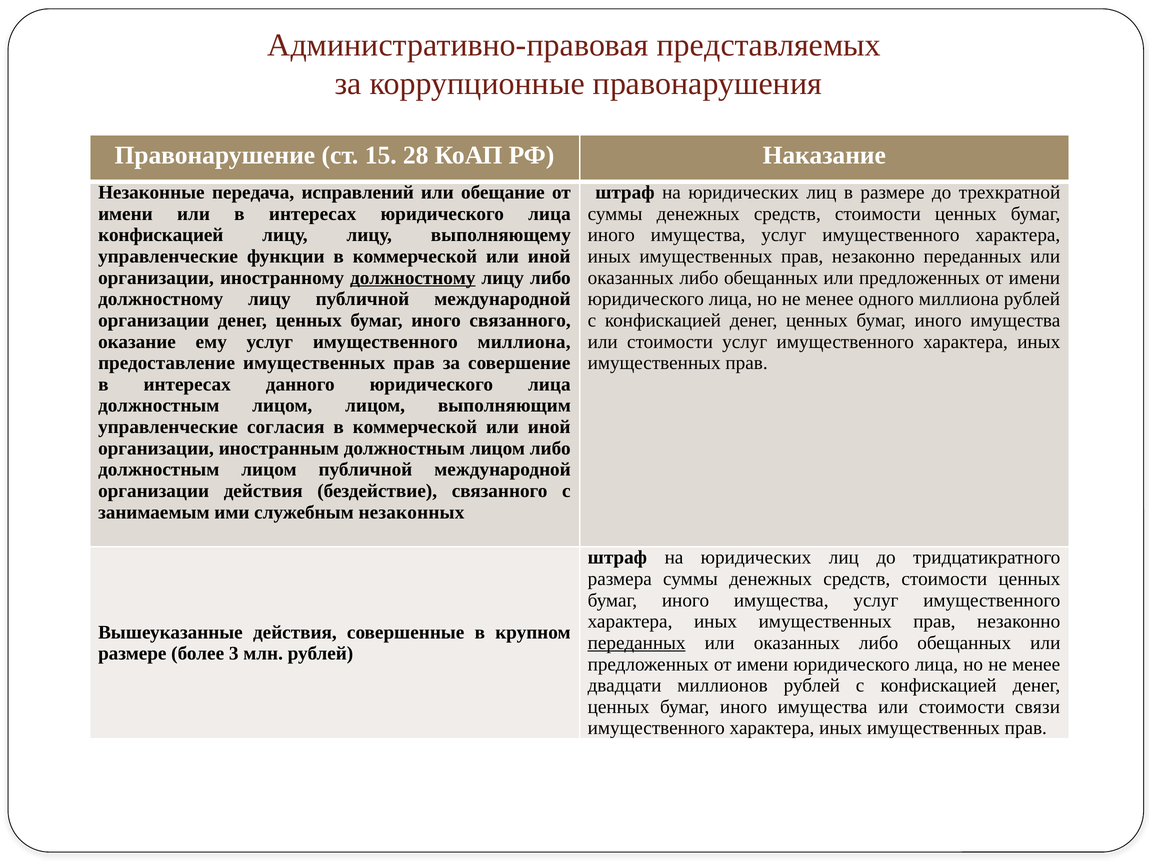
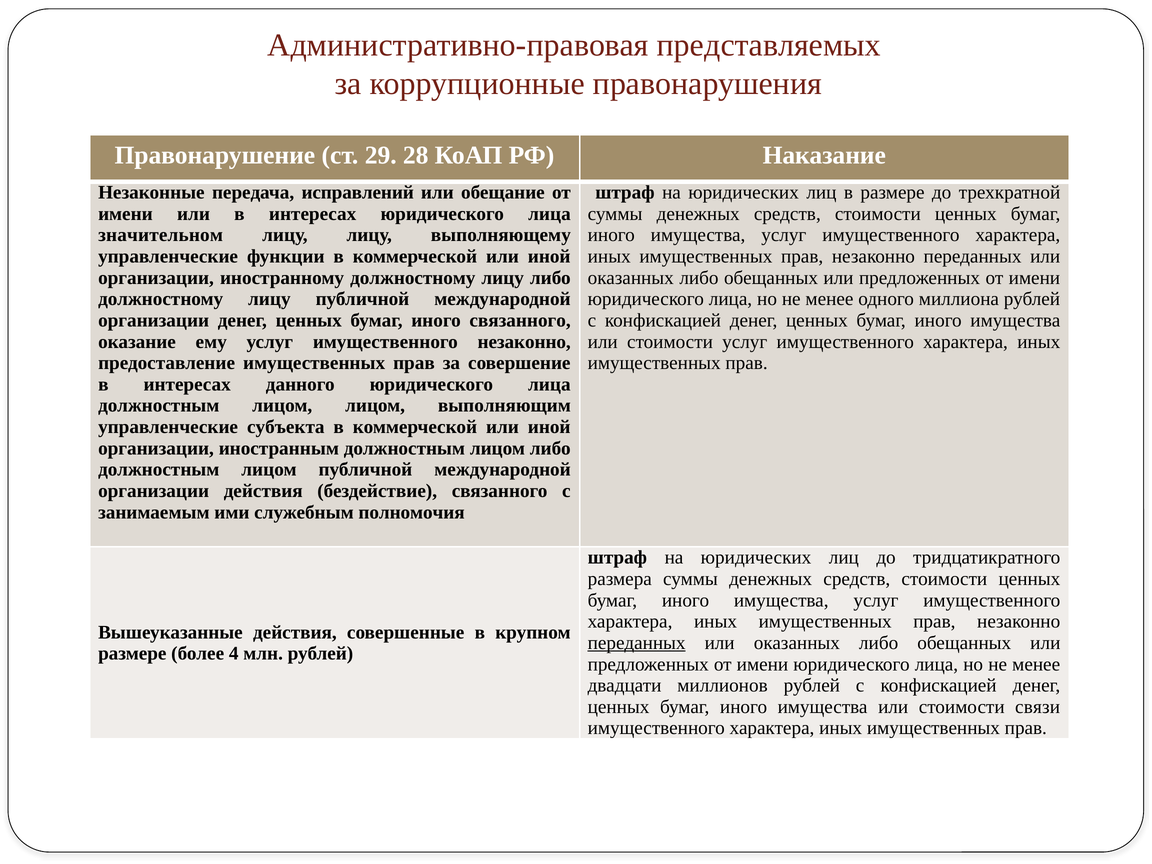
15: 15 -> 29 (381, 155)
конфискацией: конфискацией -> значительном (161, 235)
должностному underline: present -> none (413, 278)
имущественного миллиона: миллиона -> незаконно (524, 342)
согласия: согласия -> субъекта (286, 427)
незаконных: незаконных -> полномочия (412, 512)
3: 3 -> 4 (234, 654)
